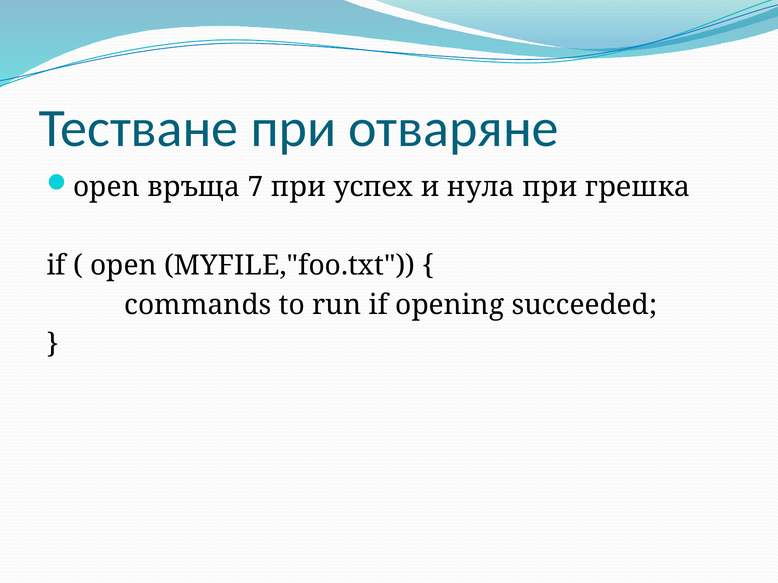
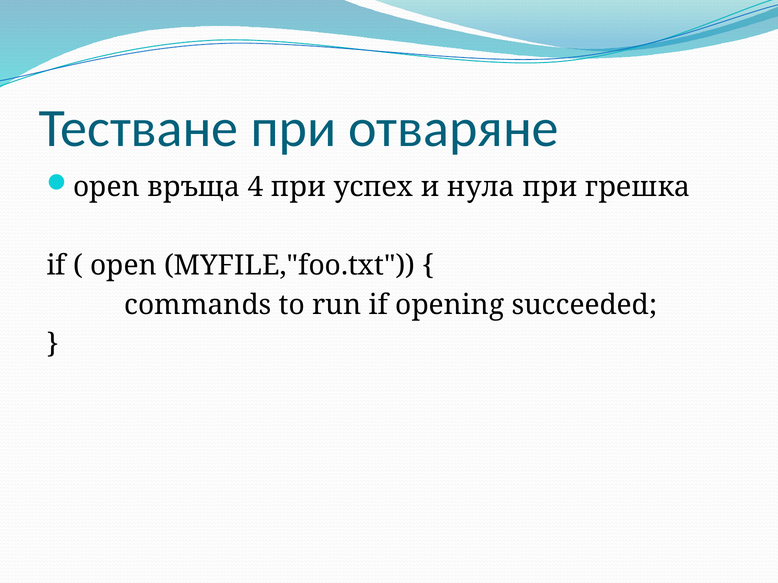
7: 7 -> 4 (256, 187)
